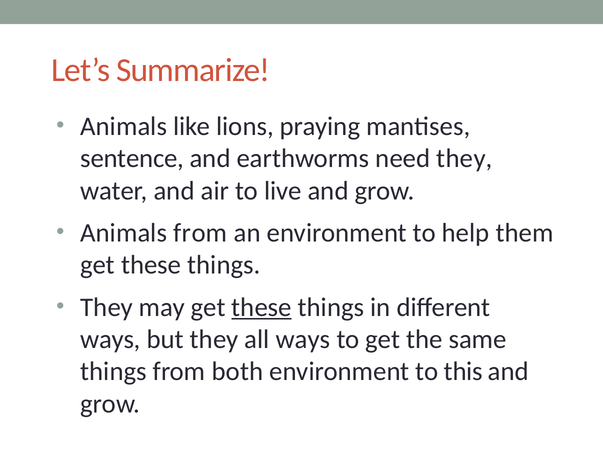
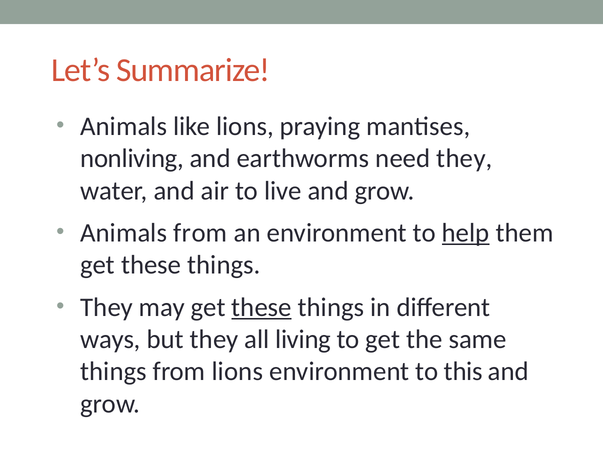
sentence: sentence -> nonliving (132, 159)
help underline: none -> present (466, 233)
all ways: ways -> living (303, 340)
from both: both -> lions (237, 372)
